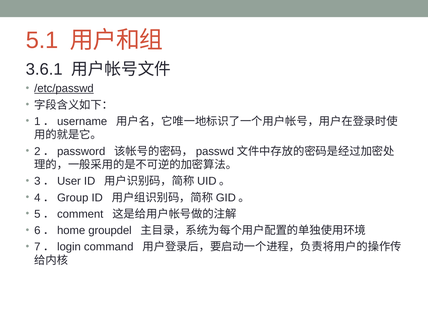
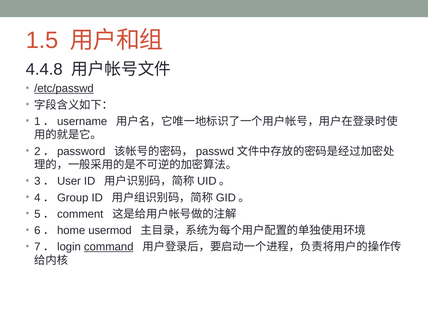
5.1: 5.1 -> 1.5 (42, 40)
3.6.1: 3.6.1 -> 4.4.8 (44, 69)
groupdel: groupdel -> usermod (110, 230)
command underline: none -> present (109, 247)
